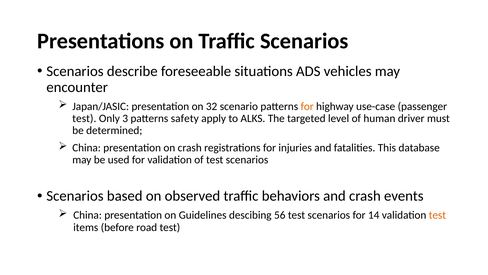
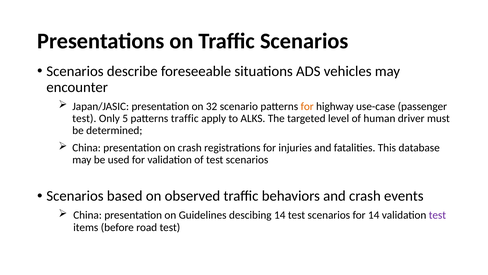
3: 3 -> 5 (125, 118)
patterns safety: safety -> traffic (185, 118)
descibing 56: 56 -> 14 (280, 215)
test colour: orange -> purple (437, 215)
